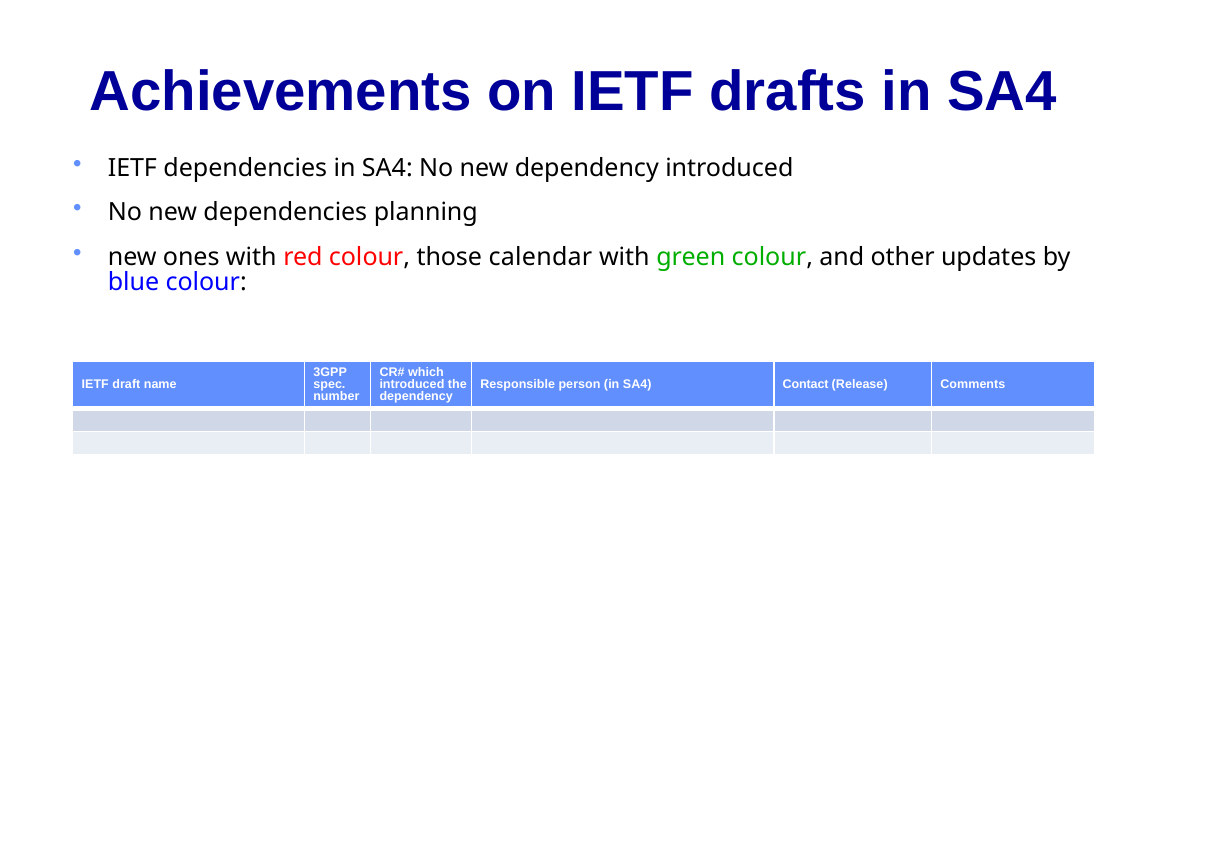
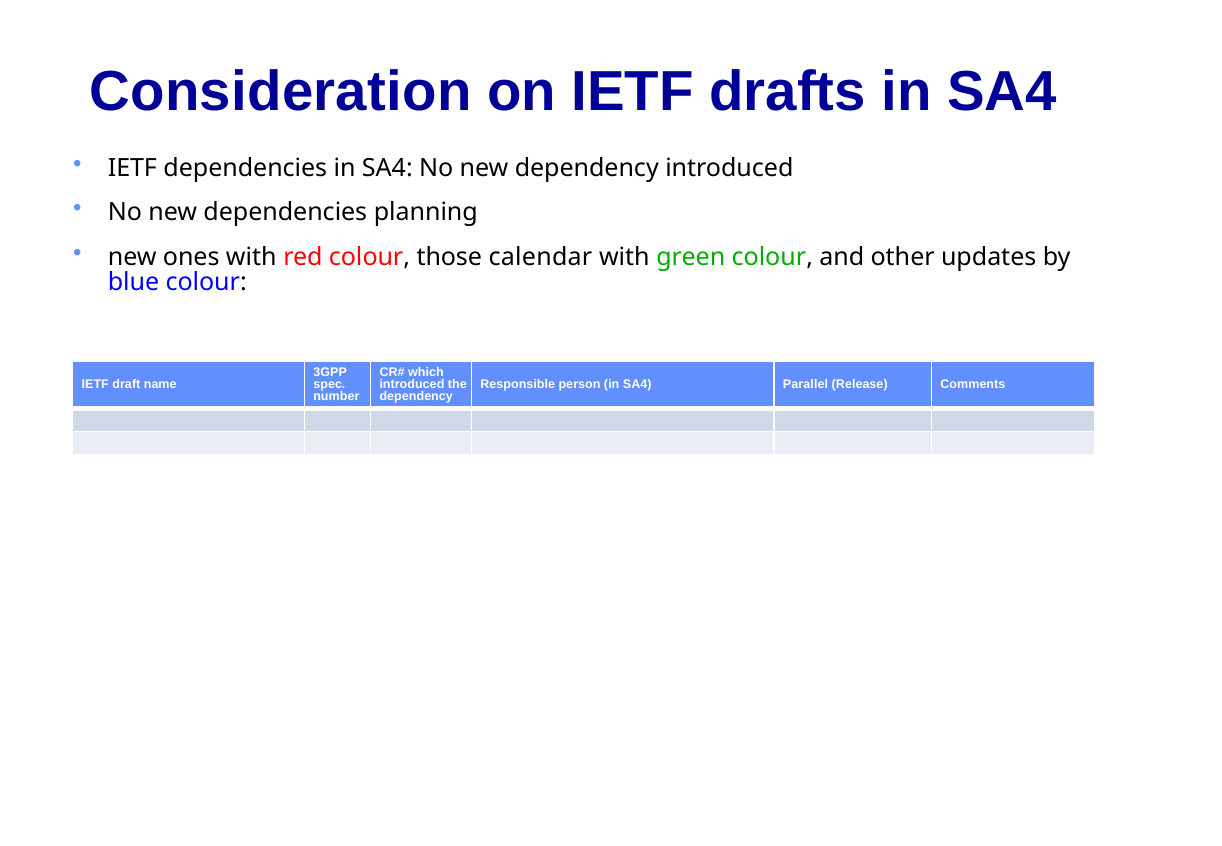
Achievements: Achievements -> Consideration (281, 92)
Contact: Contact -> Parallel (806, 384)
